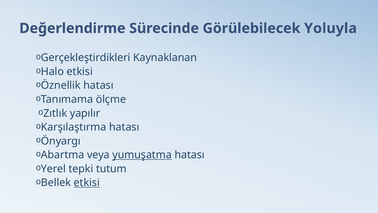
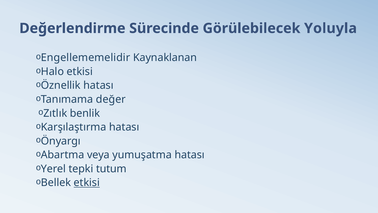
Gerçekleştirdikleri: Gerçekleştirdikleri -> Engellememelidir (86, 58)
ölçme: ölçme -> değer (111, 99)
yapılır: yapılır -> benlik (85, 113)
yumuşatma underline: present -> none (142, 155)
